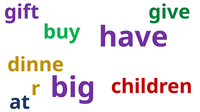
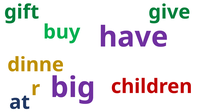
gift colour: purple -> green (22, 12)
